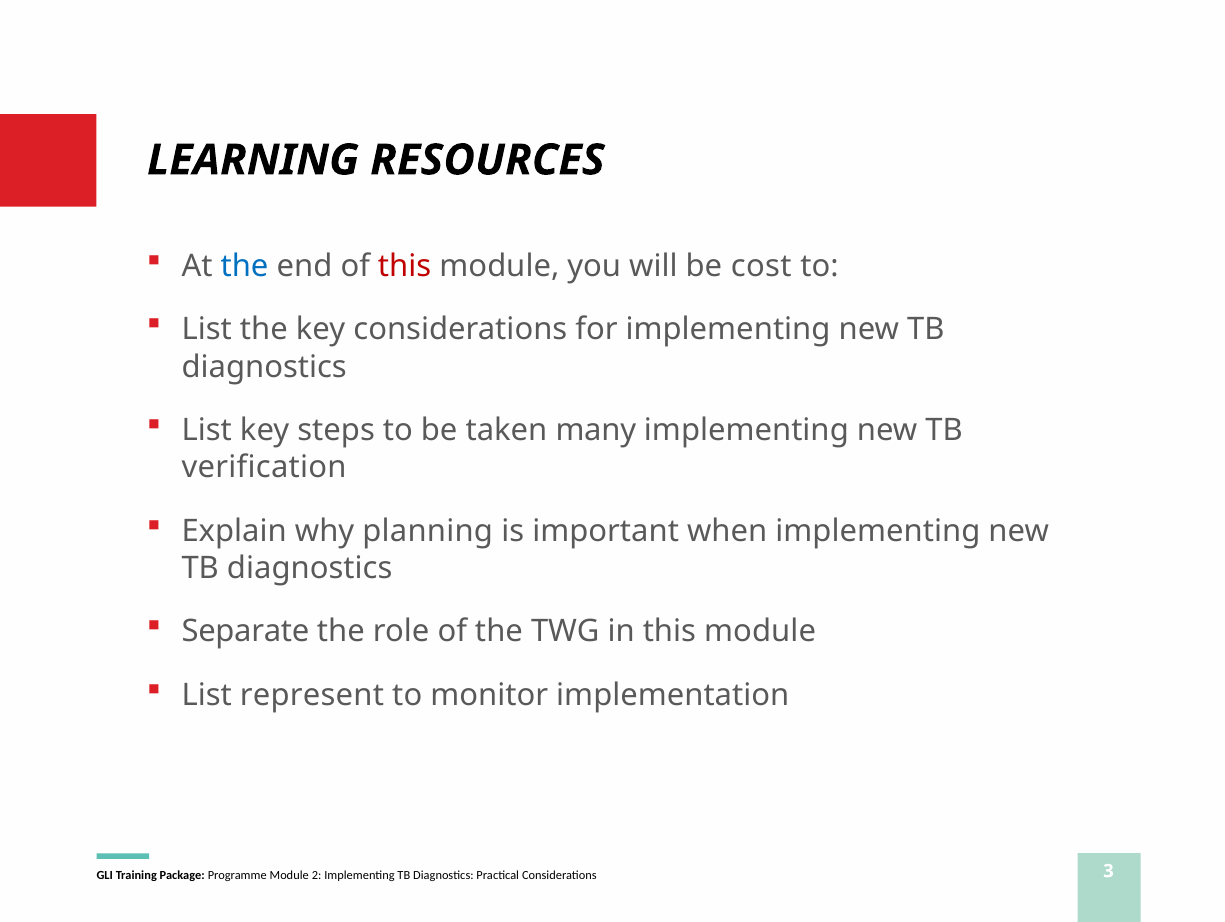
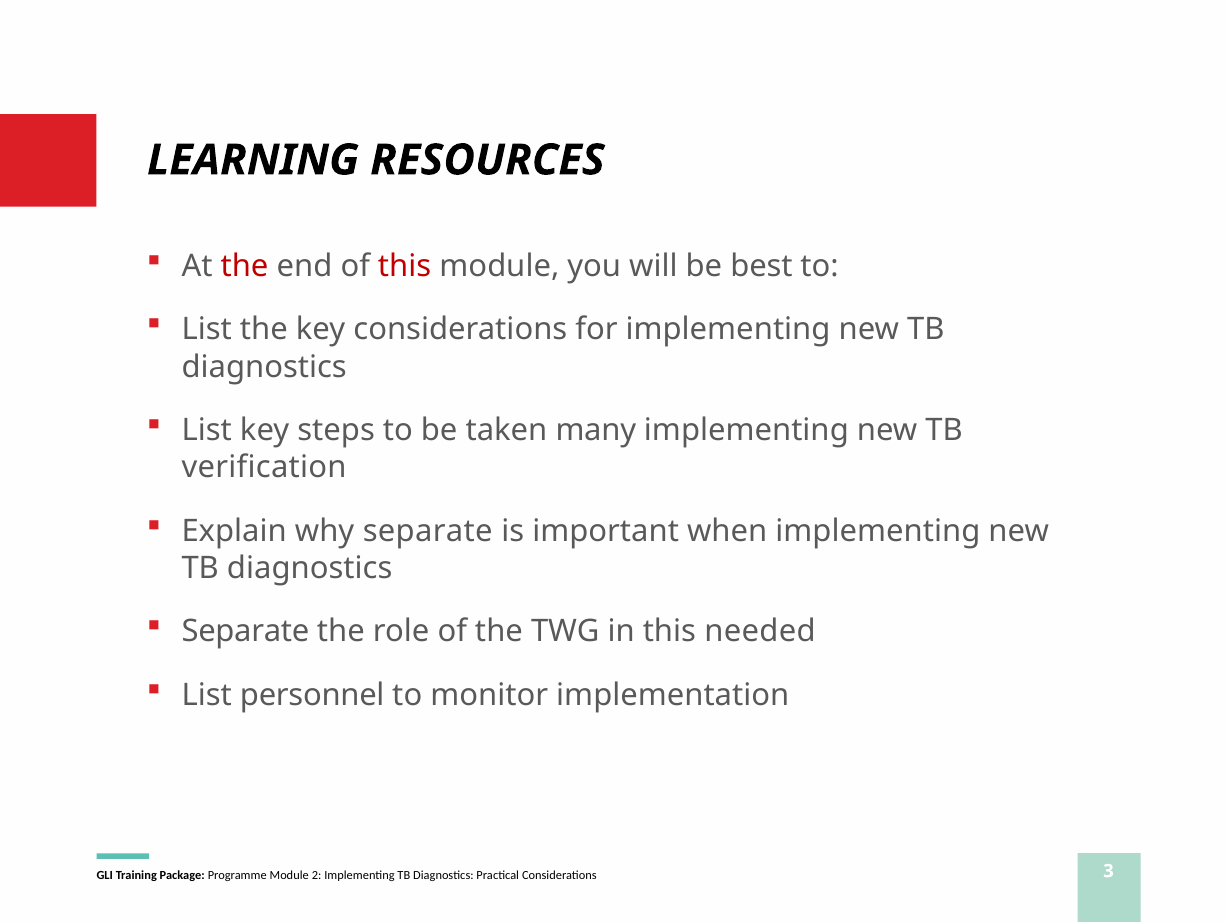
the colour: blue -> red (245, 266)
cost: cost -> best (761, 266)
why planning: planning -> separate (428, 531)
in this module: module -> needed (760, 632)
represent: represent -> personnel (312, 695)
